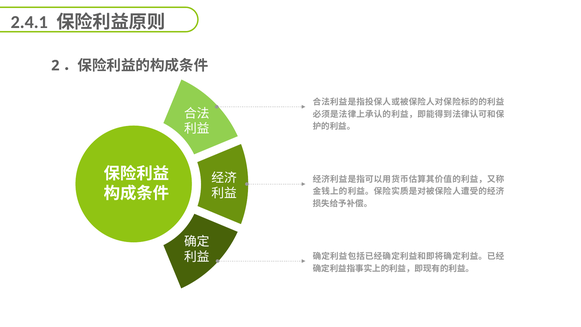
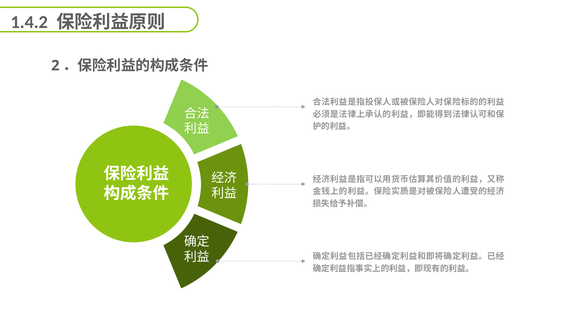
2.4.1: 2.4.1 -> 1.4.2 (29, 22)
